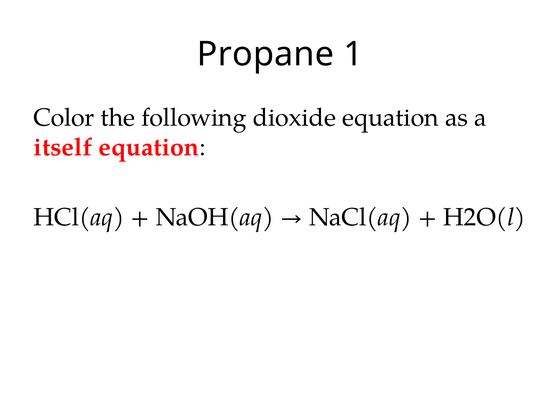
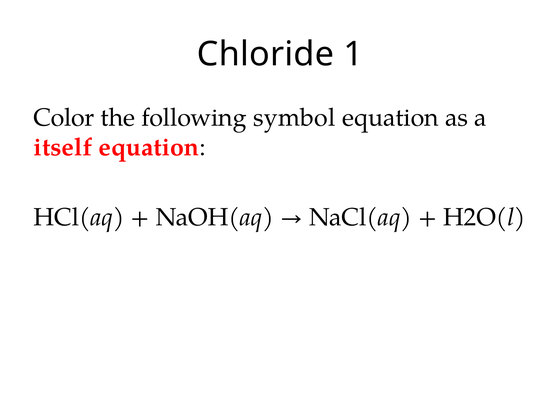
Propane: Propane -> Chloride (266, 54)
dioxide: dioxide -> symbol (294, 117)
